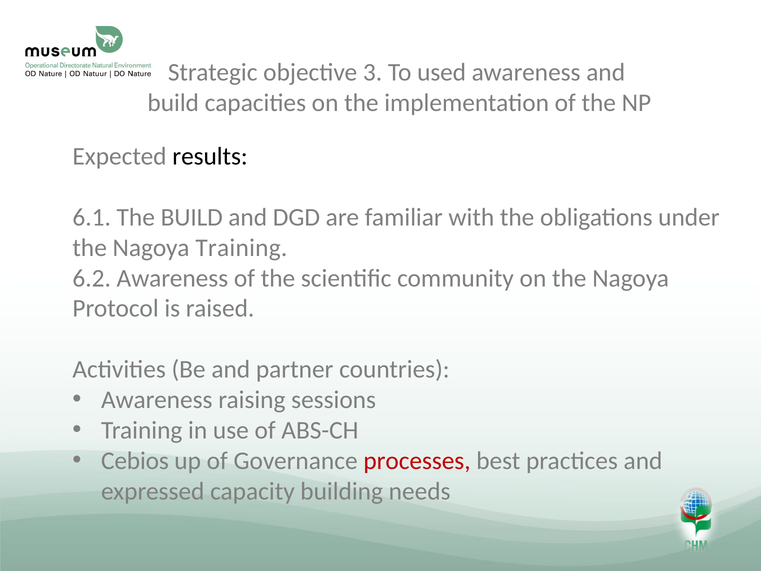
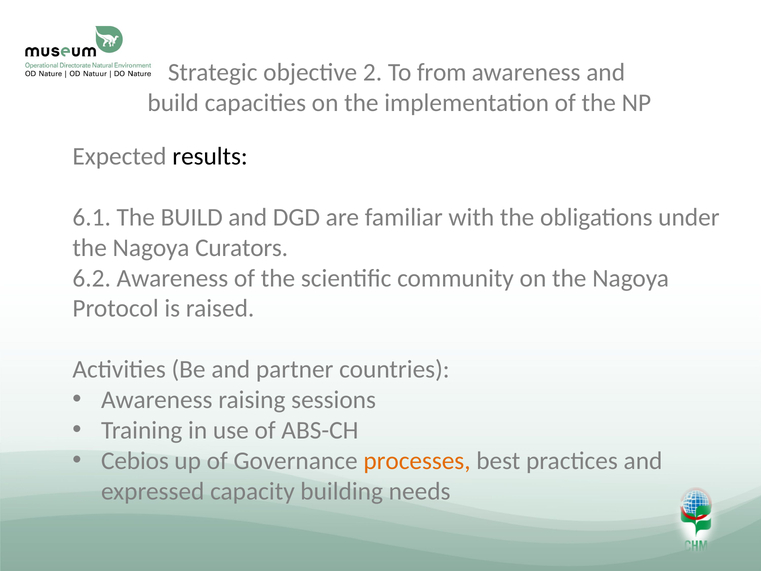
3: 3 -> 2 (373, 72)
used: used -> from (442, 72)
Nagoya Training: Training -> Curators (242, 248)
processes colour: red -> orange (417, 461)
